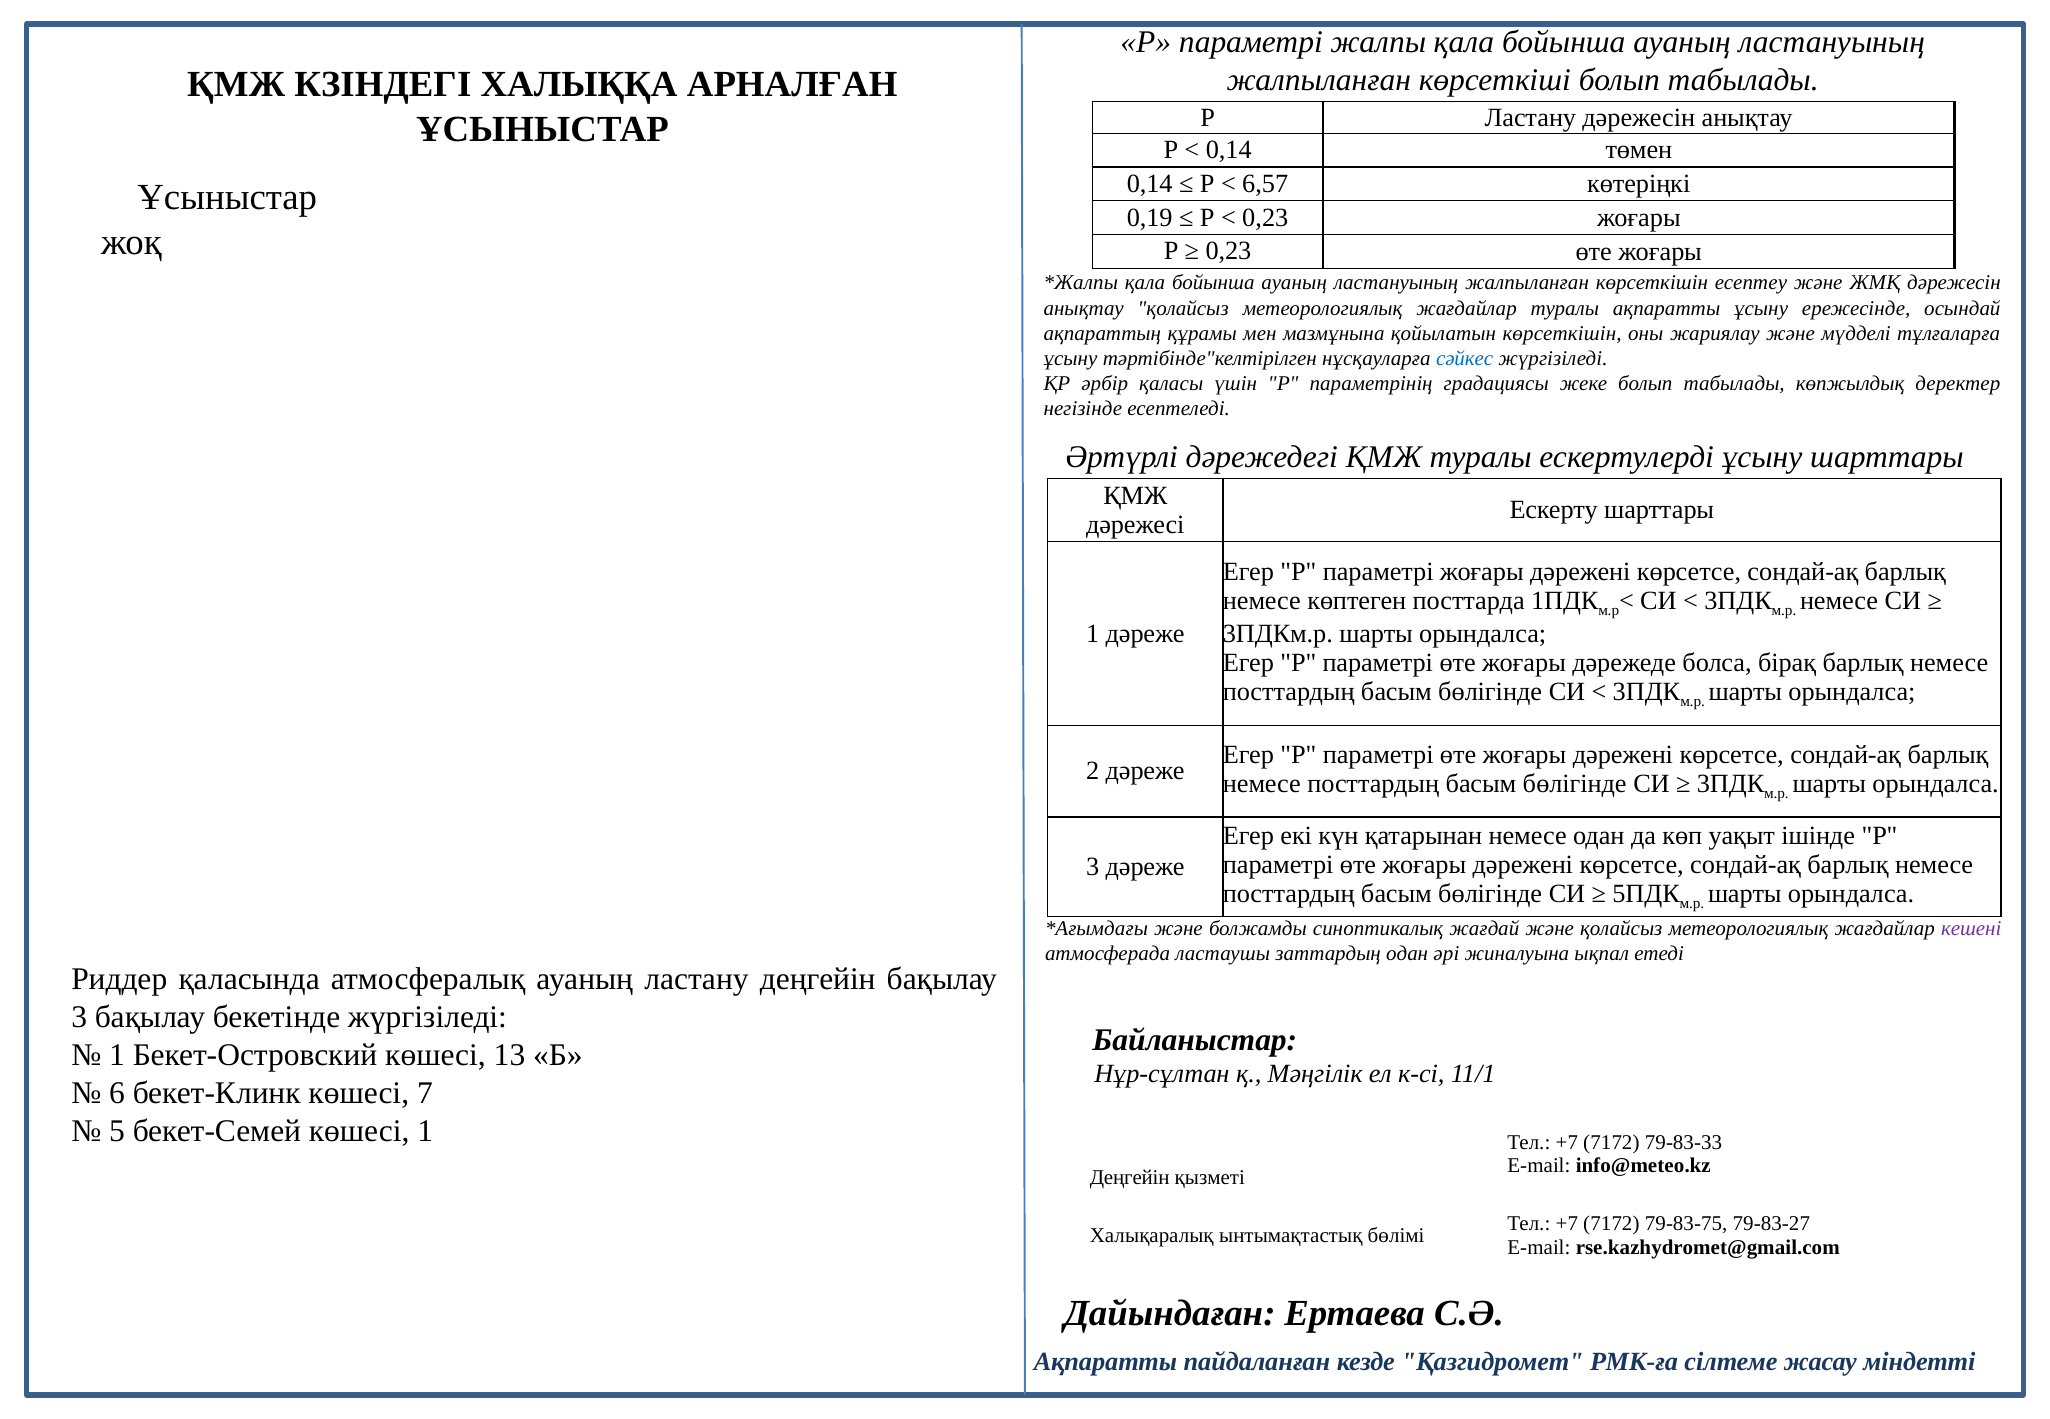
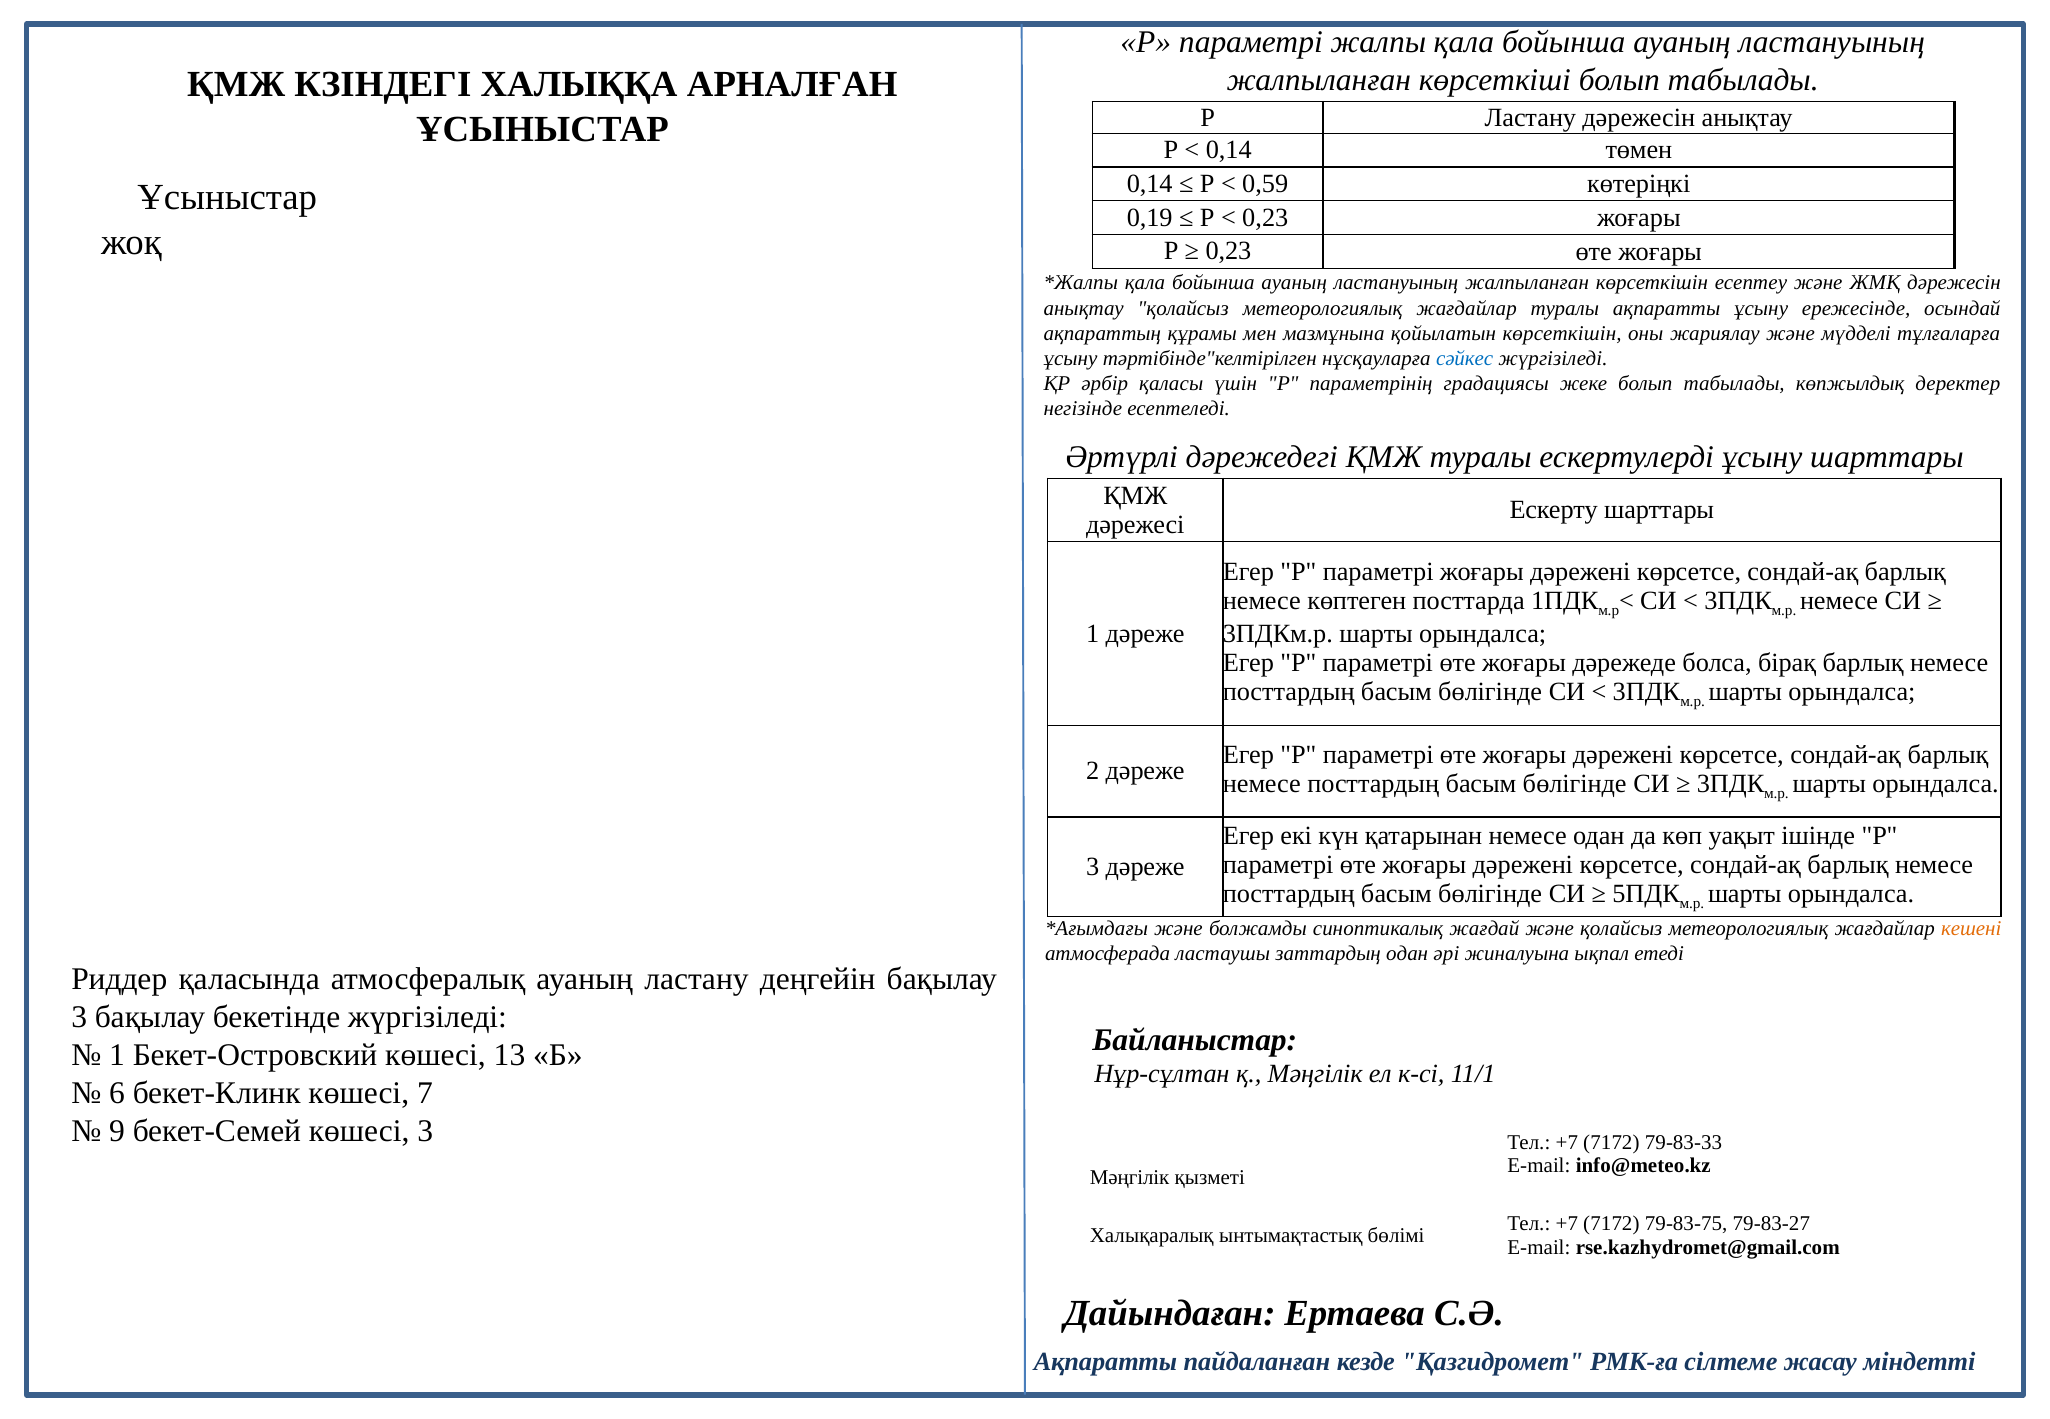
6,57: 6,57 -> 0,59 (1265, 184)
кешені colour: purple -> orange (1971, 929)
5: 5 -> 9 (117, 1131)
көшесі 1: 1 -> 3 (425, 1131)
Деңгейін: Деңгейін -> Мәңгілік (1130, 1177)
